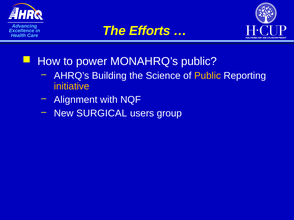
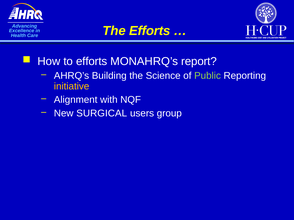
to power: power -> efforts (92, 61)
MONAHRQ’s public: public -> report (199, 61)
Public colour: yellow -> light green (208, 76)
